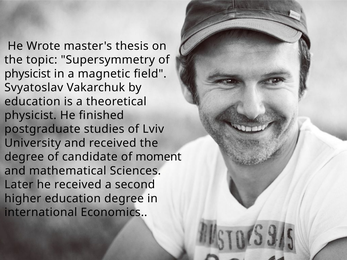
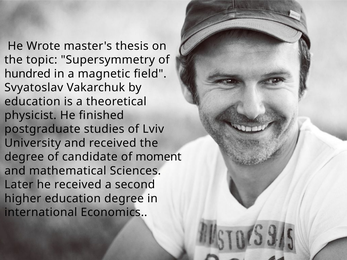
physicist: physicist -> hundred (28, 74)
